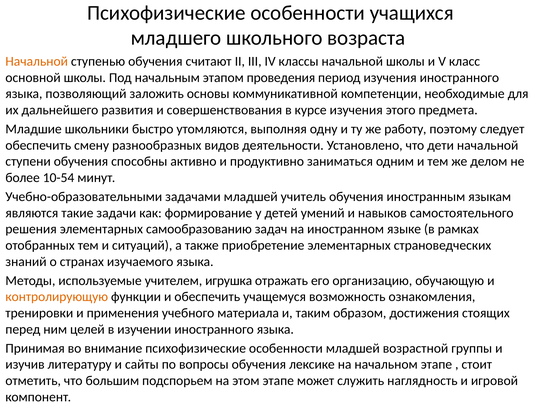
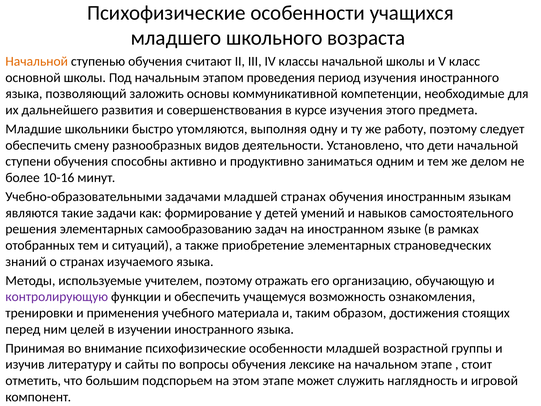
10-54: 10-54 -> 10-16 (59, 178)
младшей учитель: учитель -> странах (303, 197)
учителем игрушка: игрушка -> поэтому (229, 280)
контролирующую colour: orange -> purple (57, 297)
